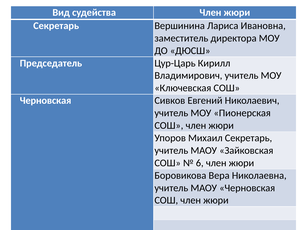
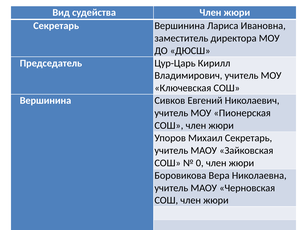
Черновская: Черновская -> Вершинина (45, 101)
6: 6 -> 0 (200, 163)
